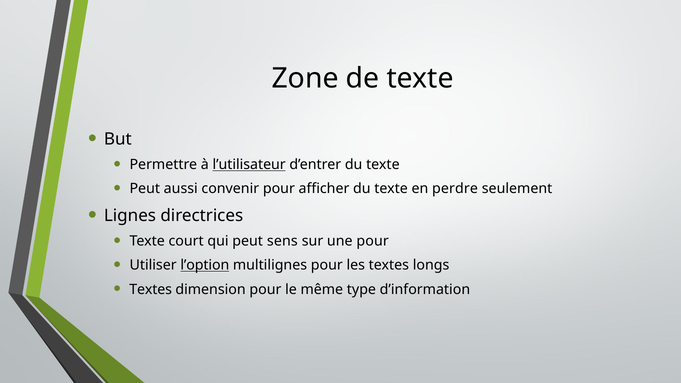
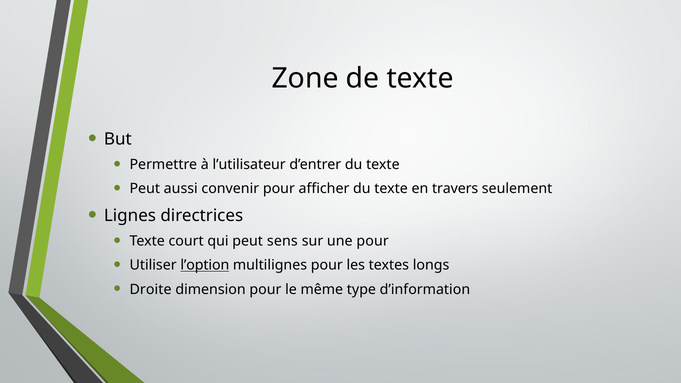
l’utilisateur underline: present -> none (249, 165)
perdre: perdre -> travers (455, 189)
Textes: Textes -> Droite (151, 289)
